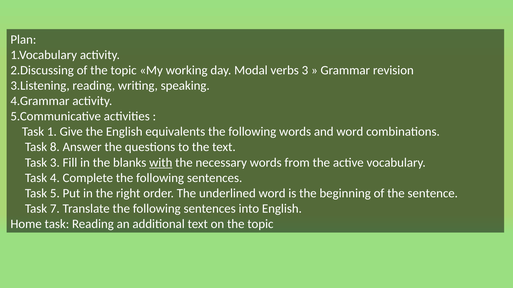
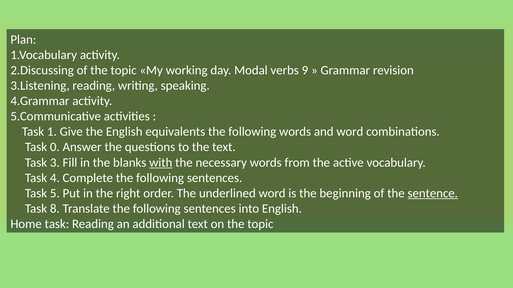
verbs 3: 3 -> 9 (305, 70)
8: 8 -> 0 (55, 147)
sentence underline: none -> present (433, 194)
7: 7 -> 8 (55, 209)
